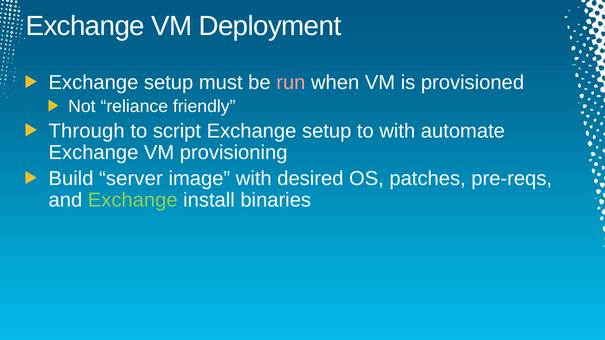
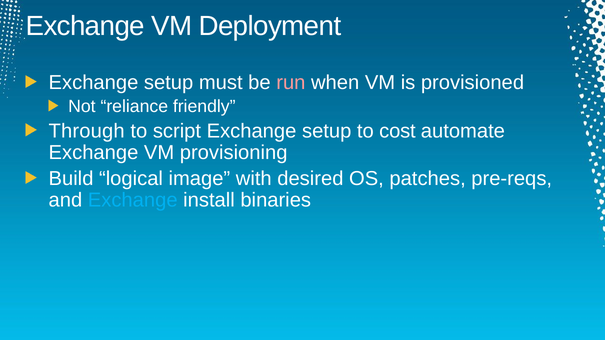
to with: with -> cost (397, 131)
server: server -> logical (131, 179)
Exchange colour: light green -> light blue (133, 201)
